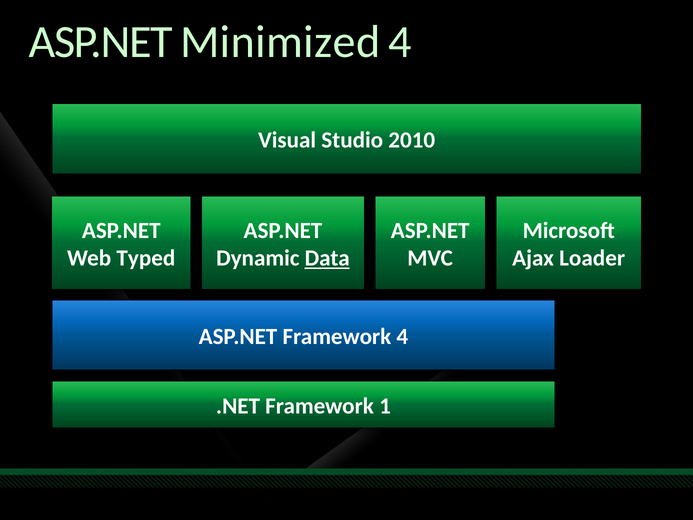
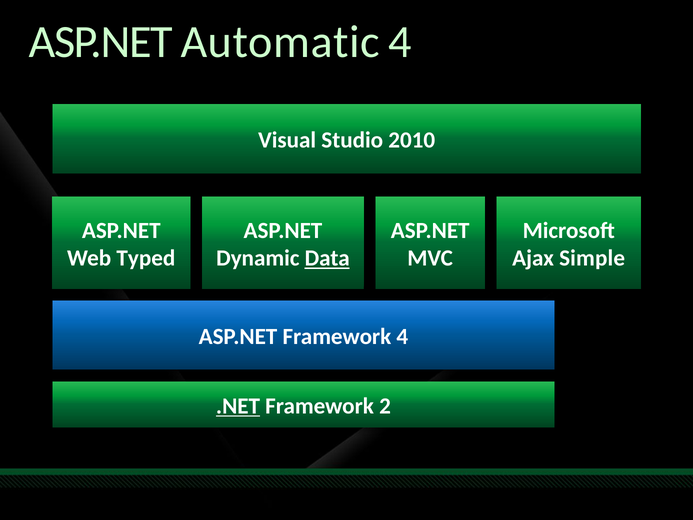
Minimized: Minimized -> Automatic (280, 42)
Loader: Loader -> Simple (592, 258)
.NET underline: none -> present (238, 406)
1: 1 -> 2 (385, 406)
